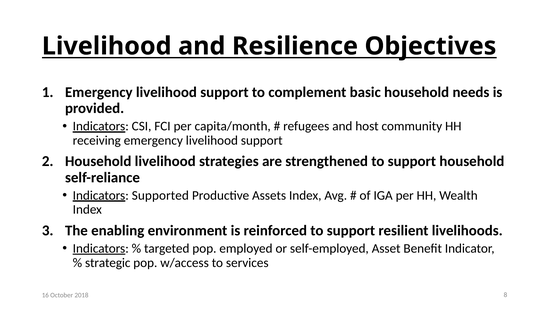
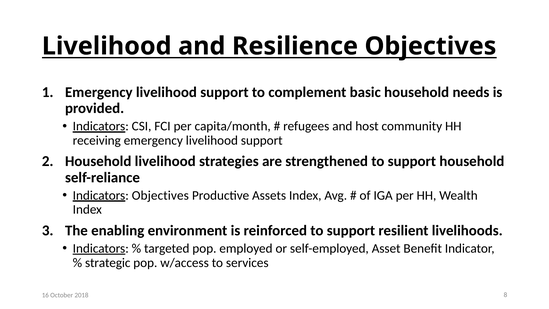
Indicators Supported: Supported -> Objectives (160, 195)
